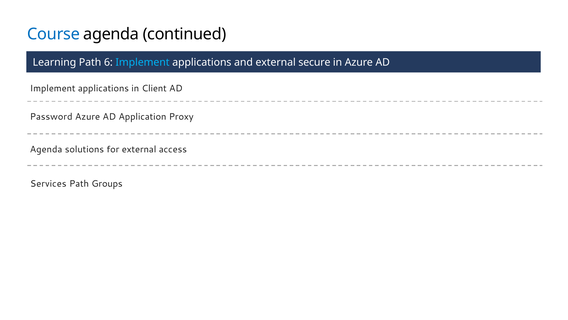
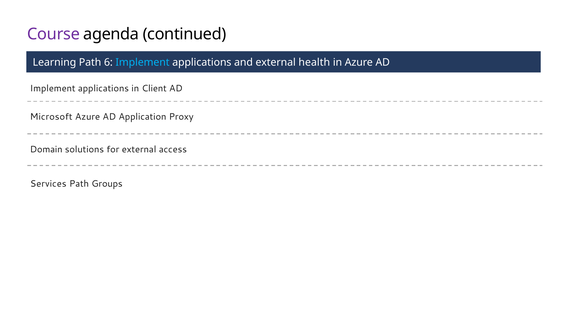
Course colour: blue -> purple (54, 34)
secure: secure -> health (314, 62)
Password: Password -> Microsoft (51, 117)
Agenda: Agenda -> Domain (46, 149)
